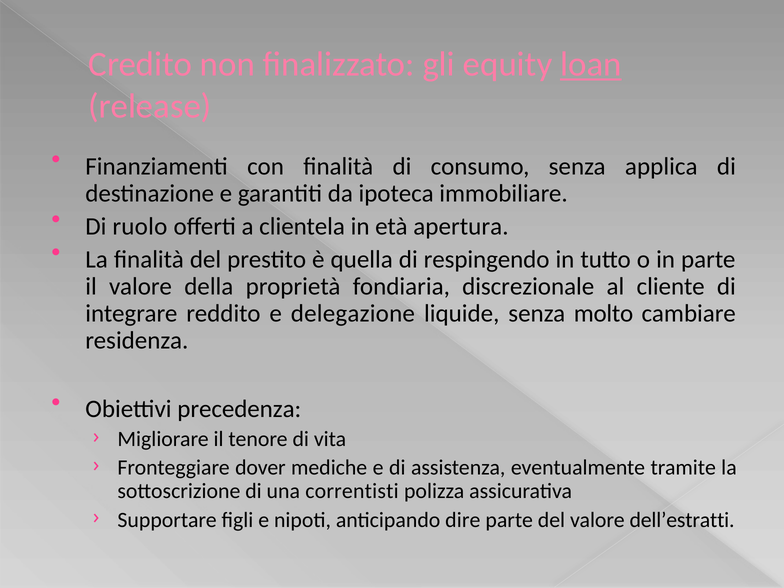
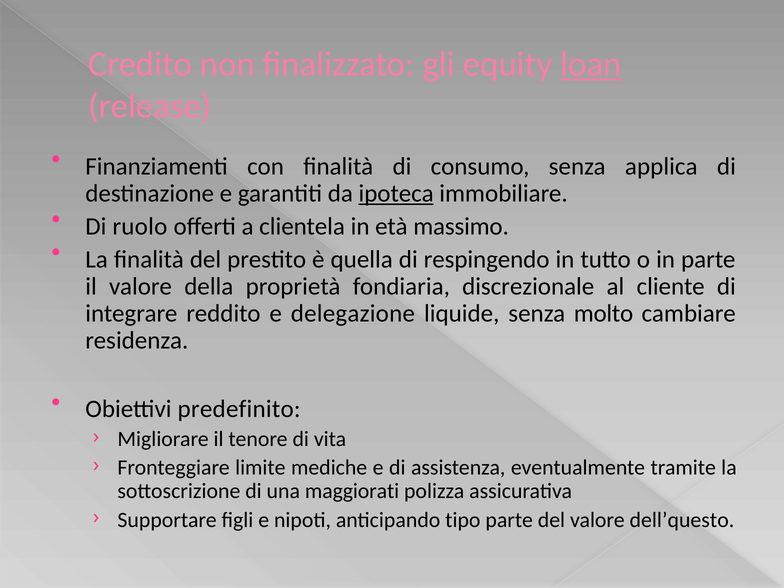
ipoteca underline: none -> present (396, 193)
apertura: apertura -> massimo (461, 226)
precedenza: precedenza -> predefinito (239, 409)
dover: dover -> limite (260, 468)
correntisti: correntisti -> maggiorati (352, 491)
dire: dire -> tipo (463, 520)
dell’estratti: dell’estratti -> dell’questo (682, 520)
